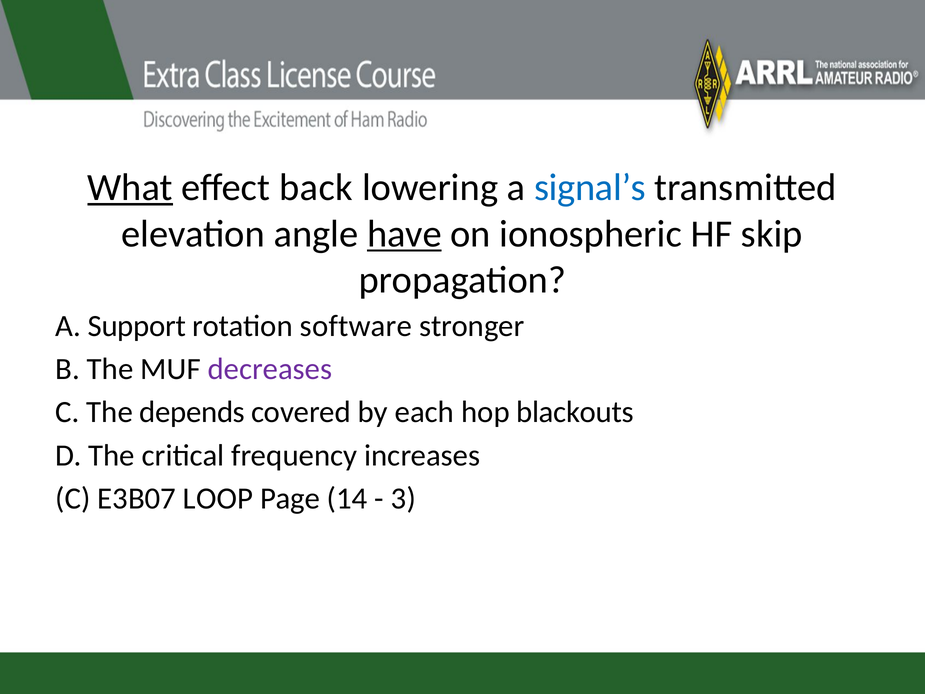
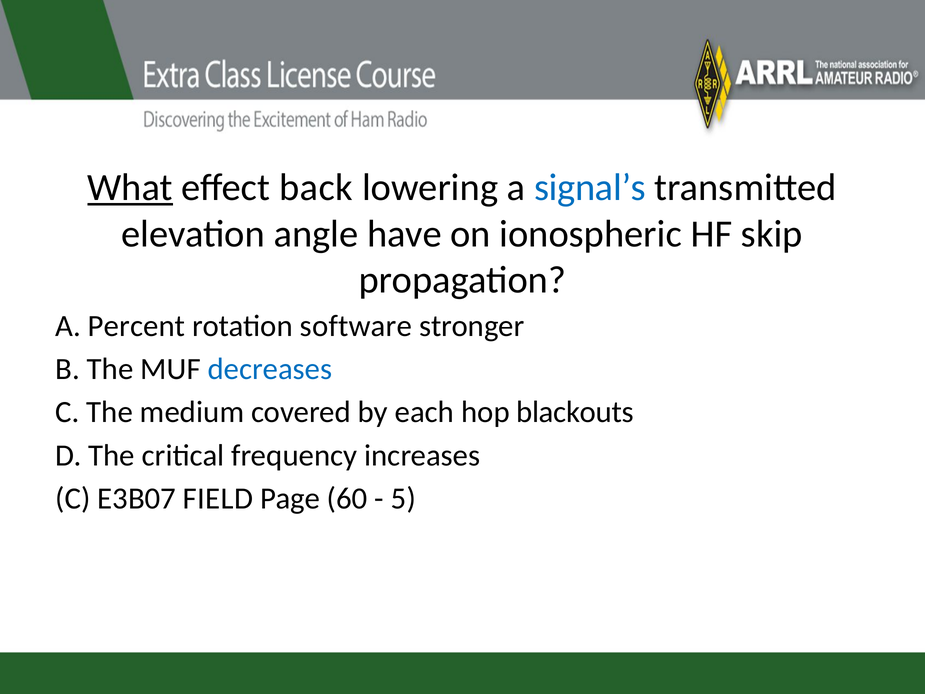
have underline: present -> none (404, 234)
Support: Support -> Percent (137, 326)
decreases colour: purple -> blue (270, 369)
depends: depends -> medium (192, 412)
LOOP: LOOP -> FIELD (218, 498)
14: 14 -> 60 (347, 498)
3: 3 -> 5 (403, 498)
